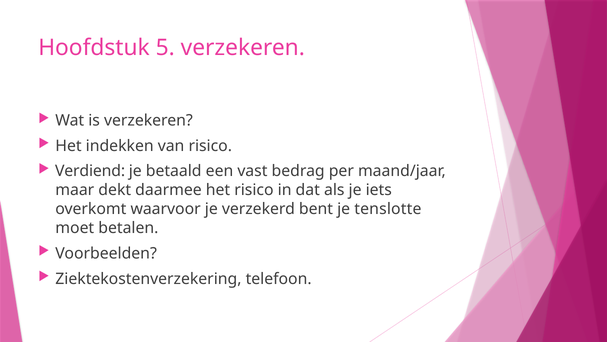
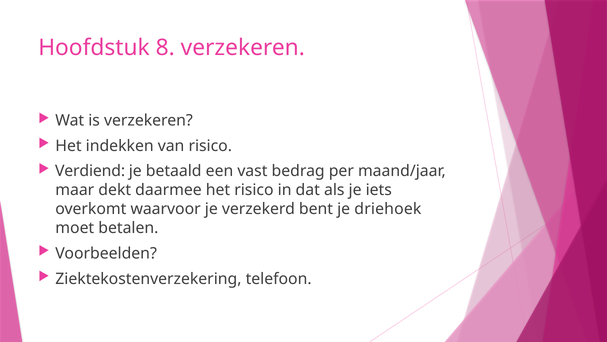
5: 5 -> 8 (165, 48)
tenslotte: tenslotte -> driehoek (388, 209)
